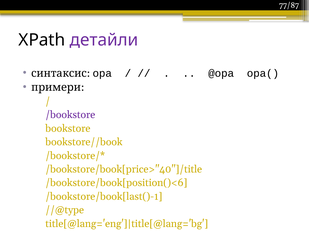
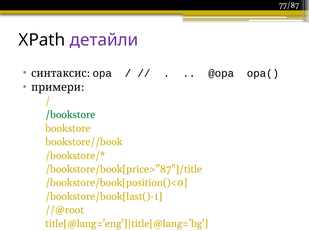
/bookstore colour: purple -> green (70, 115)
/bookstore/book[price>"40"]/title: /bookstore/book[price>"40"]/title -> /bookstore/book[price>"87"]/title (124, 170)
/bookstore/book[position()<6: /bookstore/book[position()<6 -> /bookstore/book[position()<0 (116, 183)
//@type: //@type -> //@root (65, 211)
